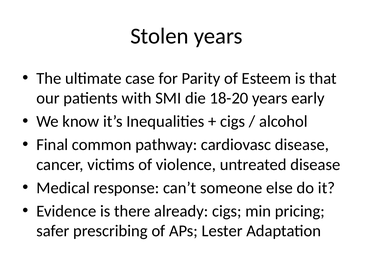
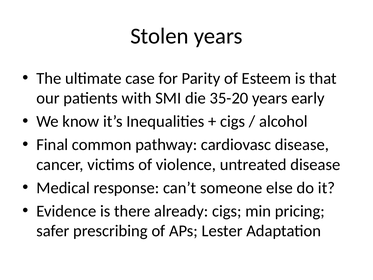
18-20: 18-20 -> 35-20 (229, 98)
